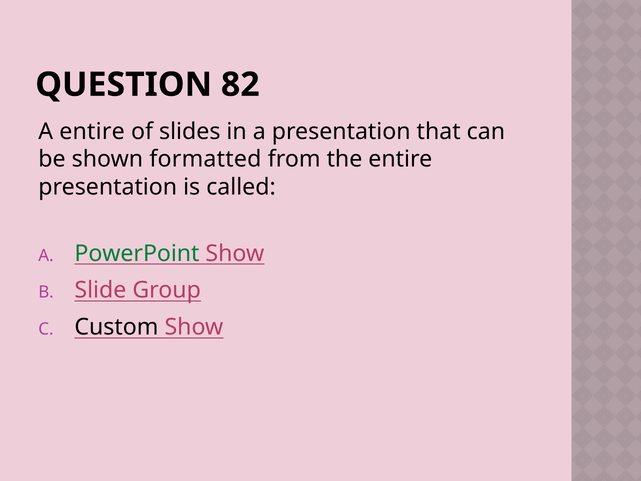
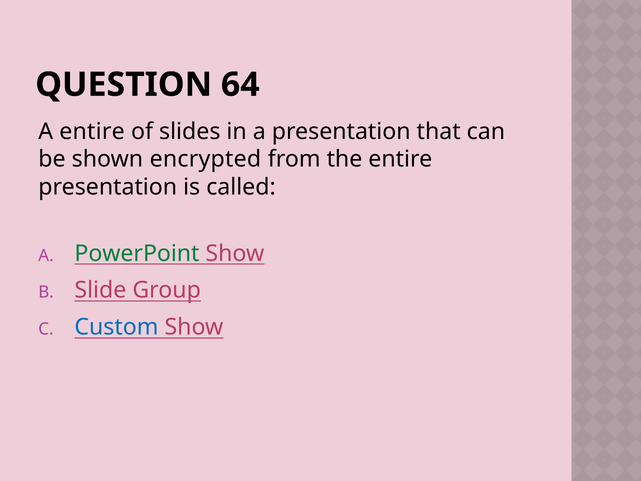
82: 82 -> 64 (240, 85)
formatted: formatted -> encrypted (205, 159)
Custom colour: black -> blue (116, 327)
